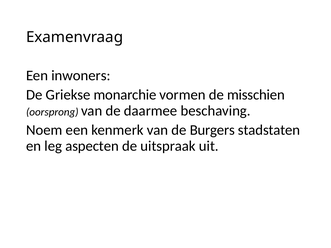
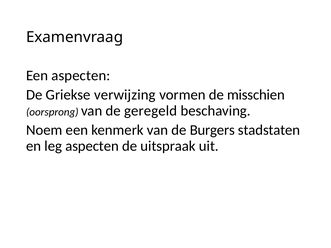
Een inwoners: inwoners -> aspecten (81, 76)
monarchie: monarchie -> verwijzing (125, 95)
daarmee: daarmee -> geregeld (151, 111)
